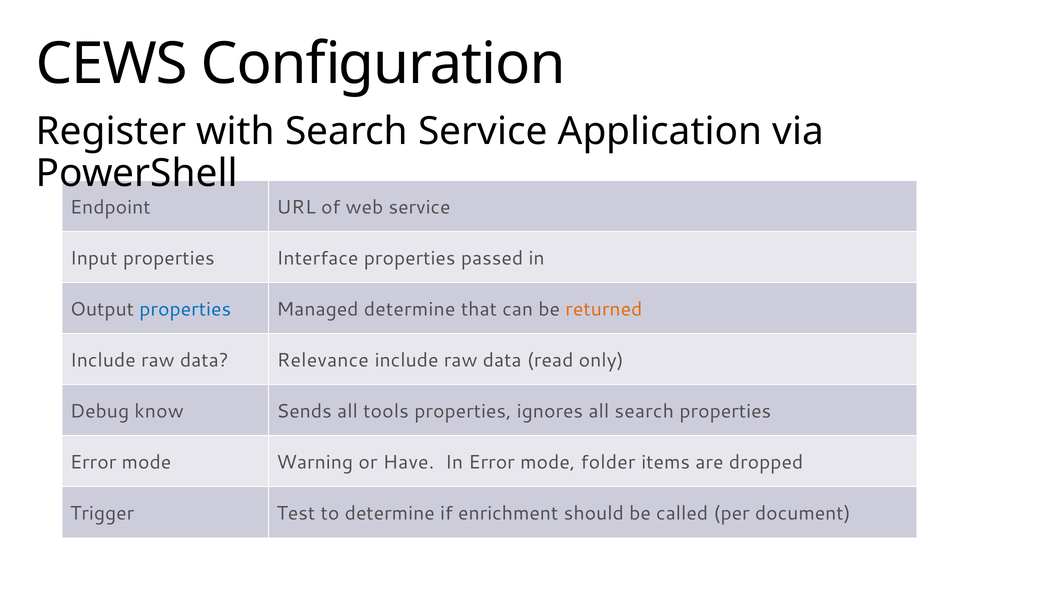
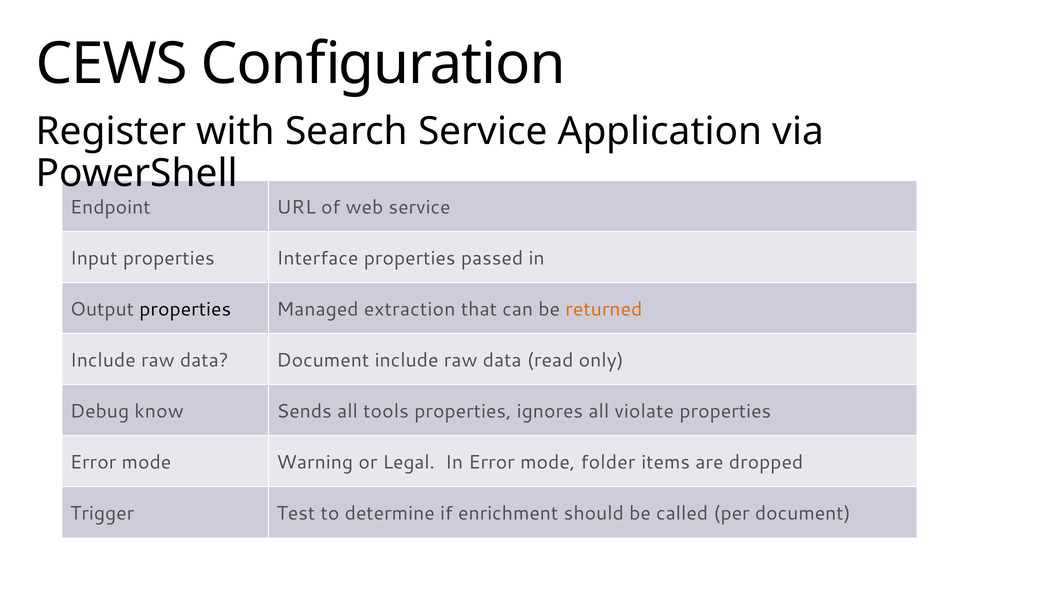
properties colour: blue -> black (185, 309)
Managed determine: determine -> extraction (410, 309)
data Relevance: Relevance -> Document (323, 361)
all search: search -> violate (644, 412)
Have: Have -> Legal (409, 463)
